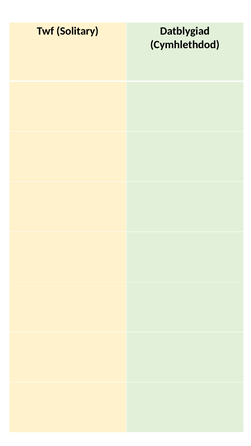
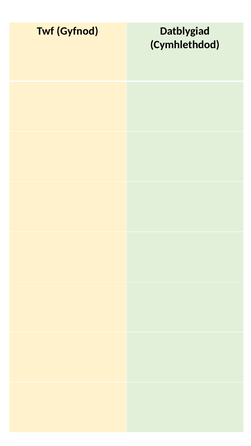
Solitary: Solitary -> Gyfnod (78, 31)
